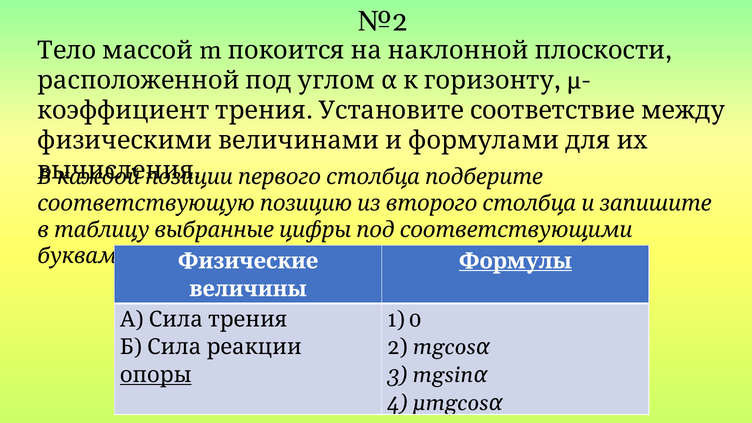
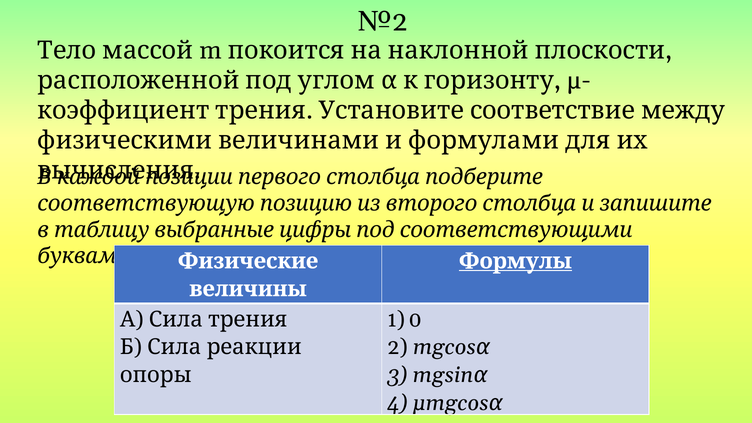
опоры underline: present -> none (156, 375)
